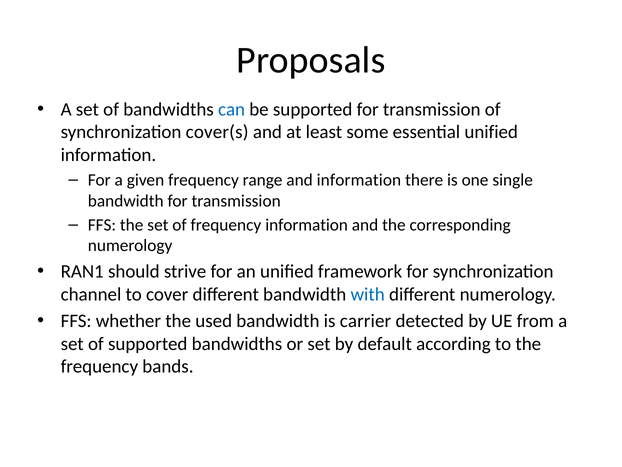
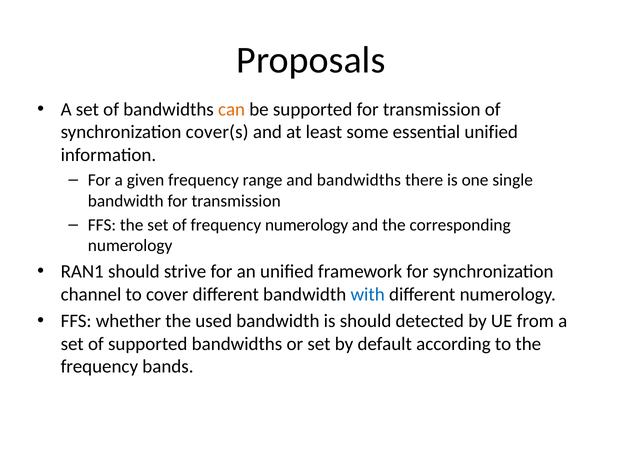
can colour: blue -> orange (232, 109)
and information: information -> bandwidths (359, 180)
frequency information: information -> numerology (307, 225)
is carrier: carrier -> should (366, 321)
